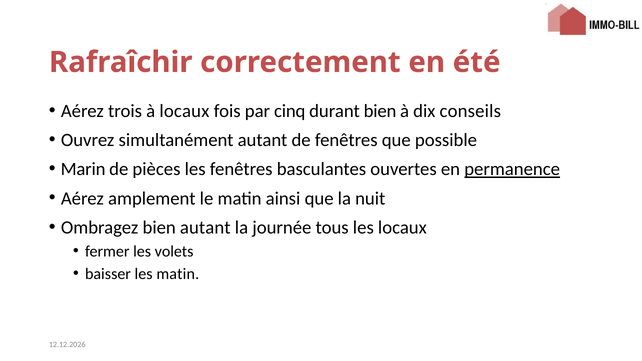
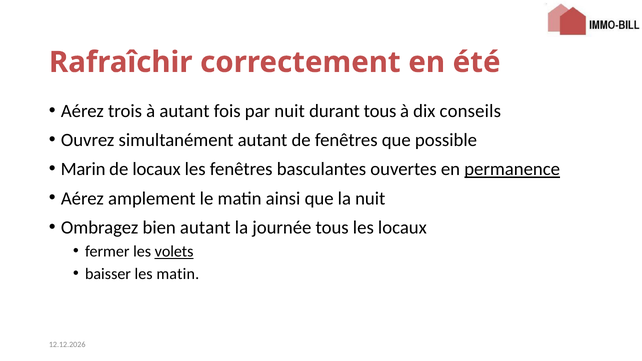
à locaux: locaux -> autant (185, 111)
par cinq: cinq -> nuit (290, 111)
durant bien: bien -> tous (380, 111)
de pièces: pièces -> locaux (157, 169)
volets underline: none -> present (174, 252)
